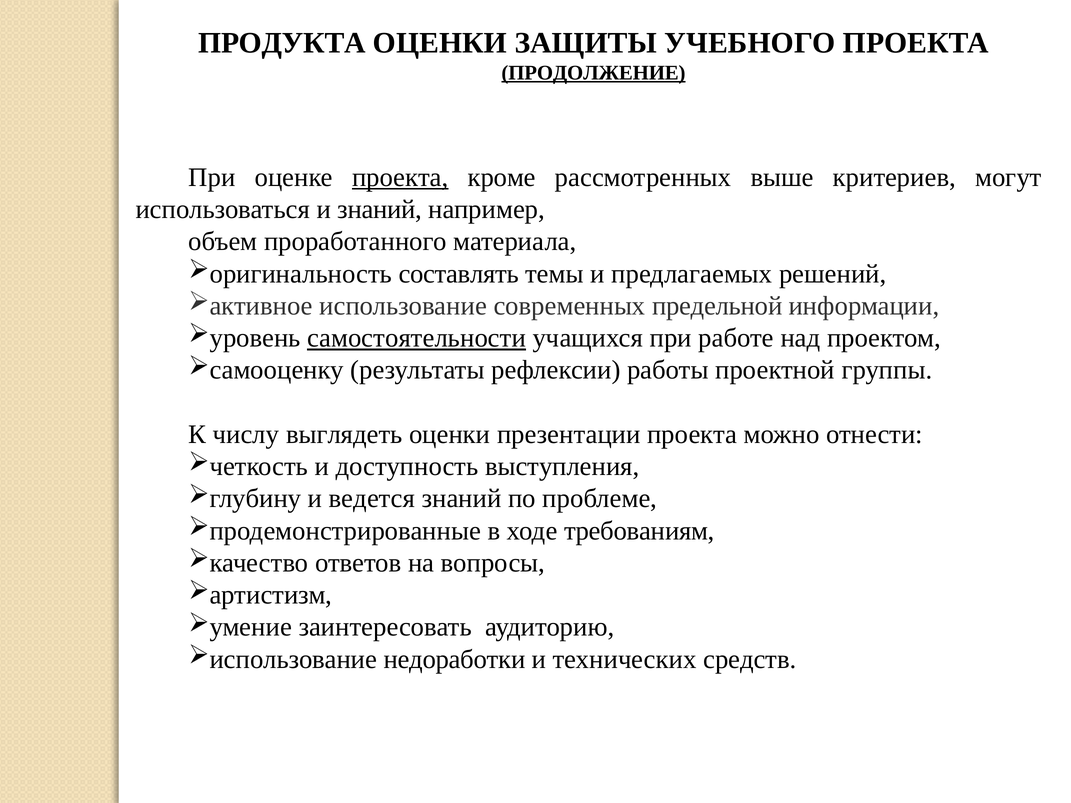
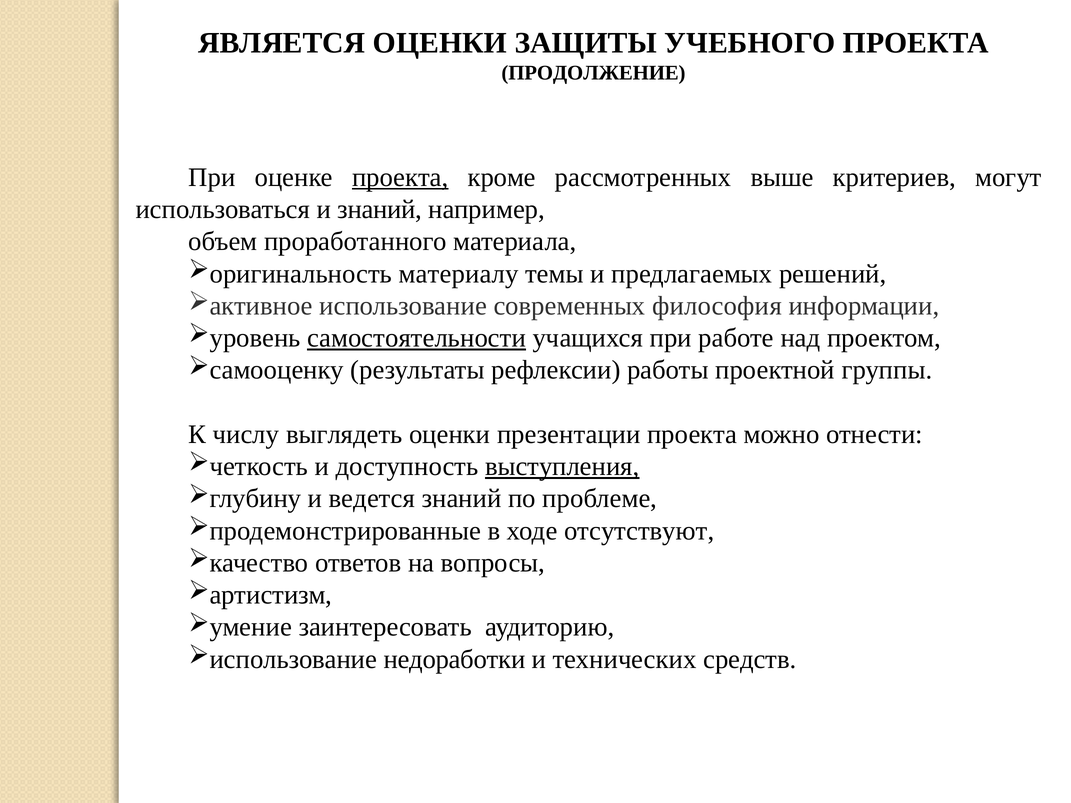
ПРОДУКТА: ПРОДУКТА -> ЯВЛЯЕТСЯ (282, 43)
ПРОДОЛЖЕНИЕ underline: present -> none (593, 73)
составлять: составлять -> материалу (459, 274)
предельной: предельной -> философия (717, 306)
выступления underline: none -> present (562, 467)
требованиям: требованиям -> отсутствуют (639, 531)
